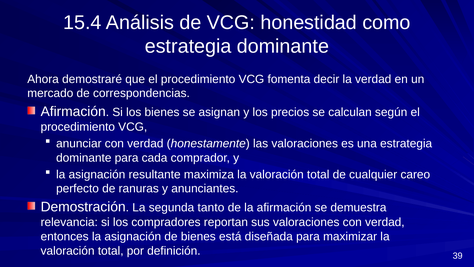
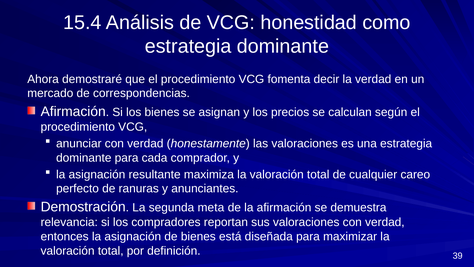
tanto: tanto -> meta (211, 207)
